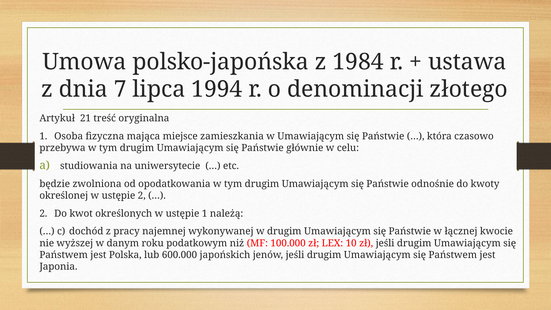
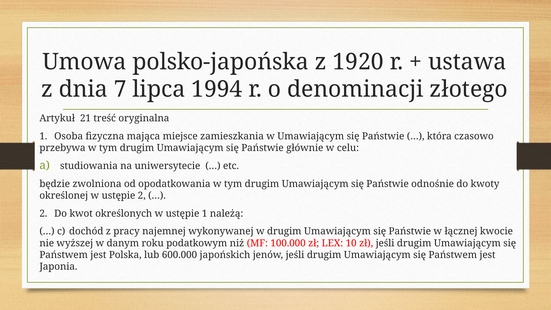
1984: 1984 -> 1920 (358, 62)
